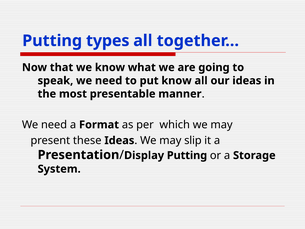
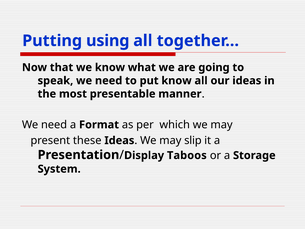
types: types -> using (108, 41)
Putting: Putting -> Taboos (187, 155)
